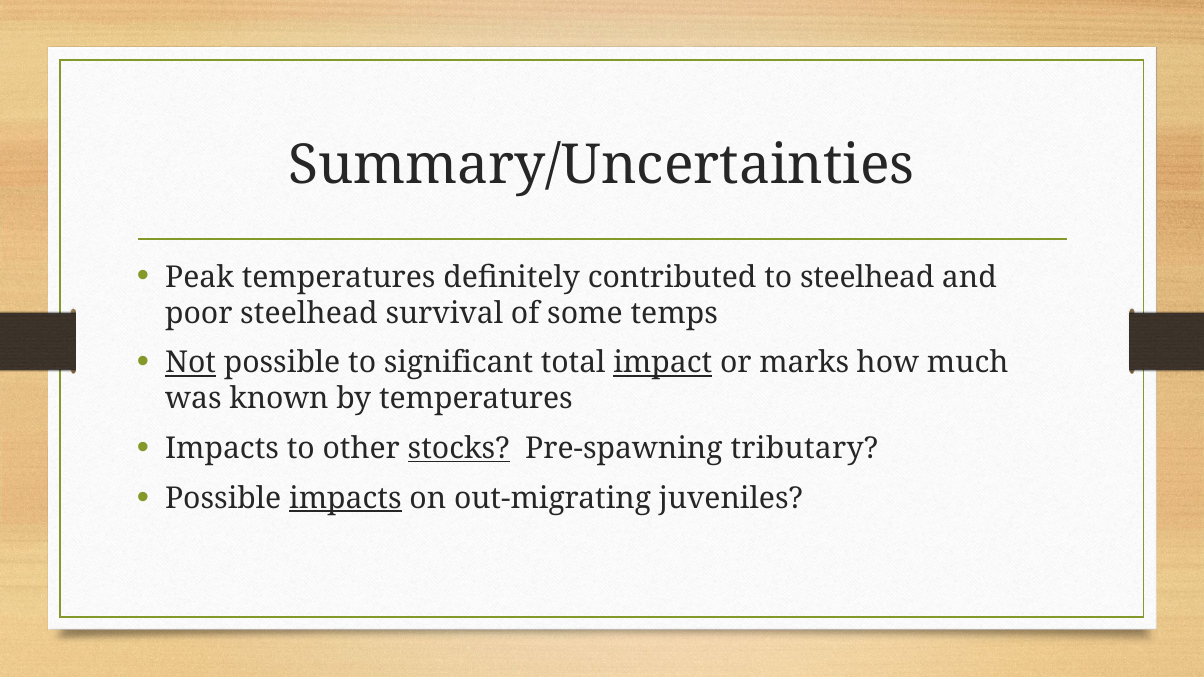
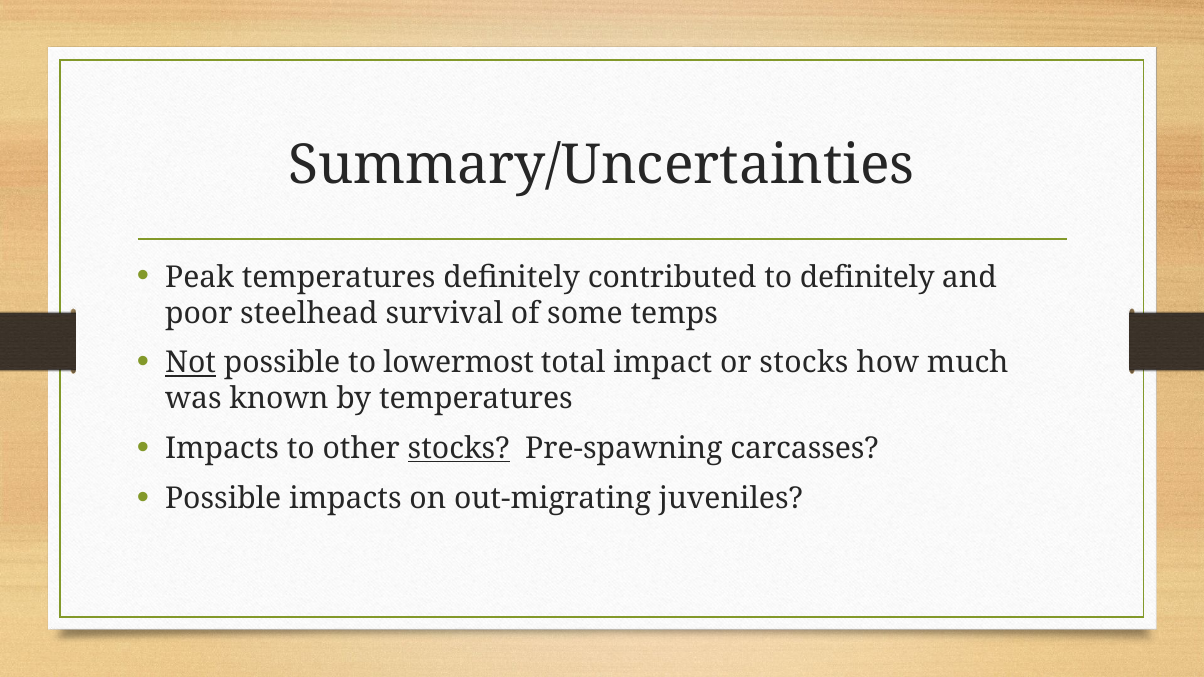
to steelhead: steelhead -> definitely (867, 277)
significant: significant -> lowermost (459, 363)
impact underline: present -> none (663, 363)
or marks: marks -> stocks (804, 363)
tributary: tributary -> carcasses (805, 449)
impacts underline: present -> none (345, 498)
